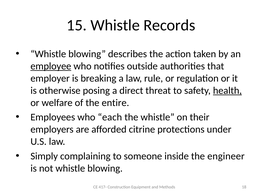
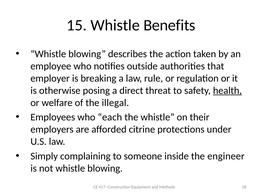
Records: Records -> Benefits (169, 25)
employee underline: present -> none (51, 66)
entire: entire -> illegal (115, 103)
